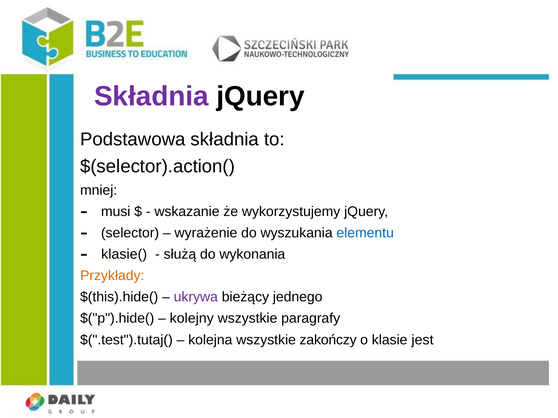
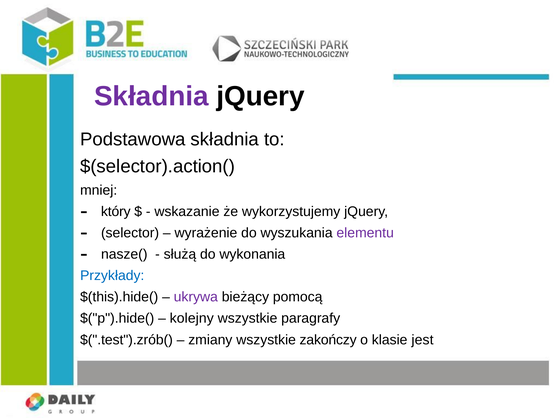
musi: musi -> który (116, 212)
elementu colour: blue -> purple (365, 233)
klasie(: klasie( -> nasze( (124, 255)
Przykłady colour: orange -> blue (112, 276)
jednego: jednego -> pomocą (298, 297)
$(".test").tutaj(: $(".test").tutaj( -> $(".test").zrób( (126, 340)
kolejna: kolejna -> zmiany (210, 340)
